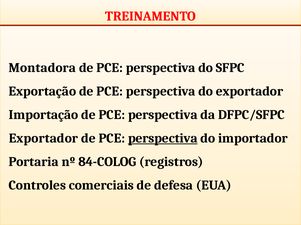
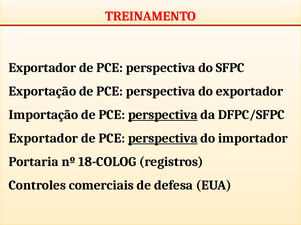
Montadora: Montadora -> Exportador (42, 68)
perspectiva underline: none -> present (163, 115)
84-COLOG: 84-COLOG -> 18-COLOG (107, 162)
